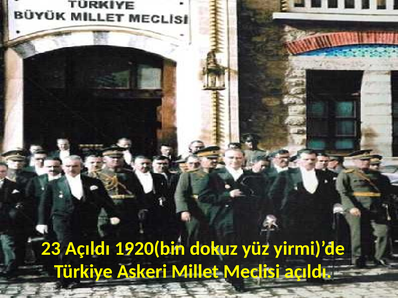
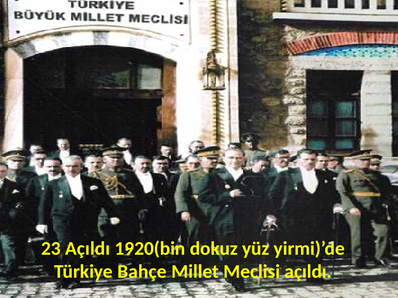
Askeri: Askeri -> Bahçe (142, 272)
